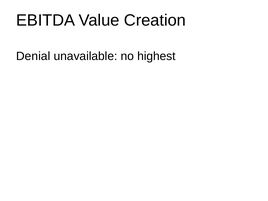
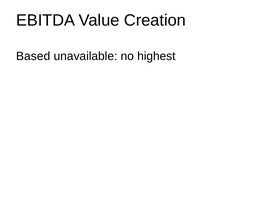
Denial: Denial -> Based (33, 56)
